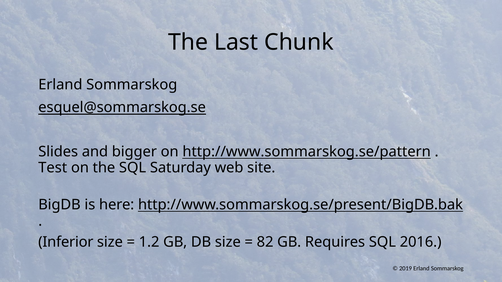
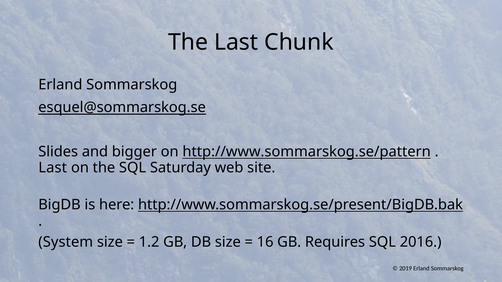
Test: Test -> Last (53, 168)
Inferior: Inferior -> System (66, 242)
82: 82 -> 16 (265, 242)
